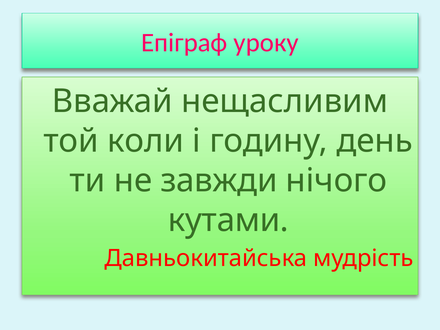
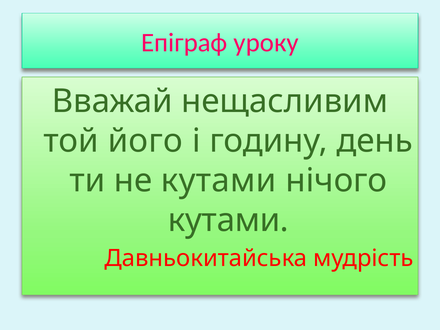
коли: коли -> його (145, 141)
не завжди: завжди -> кутами (219, 181)
